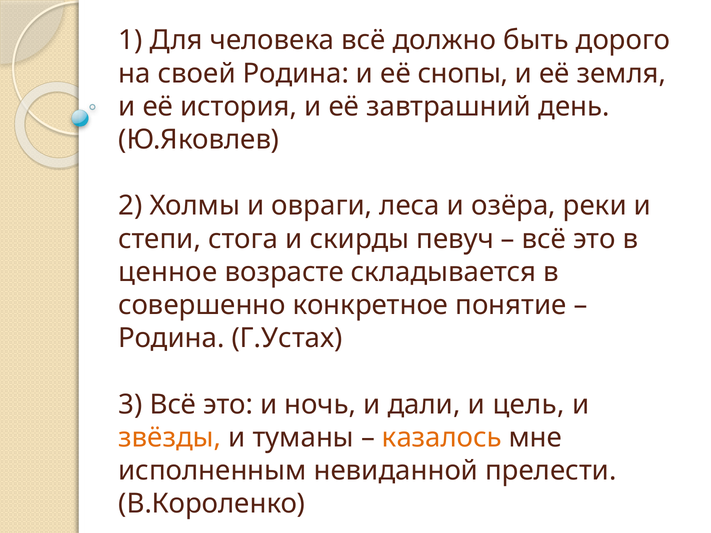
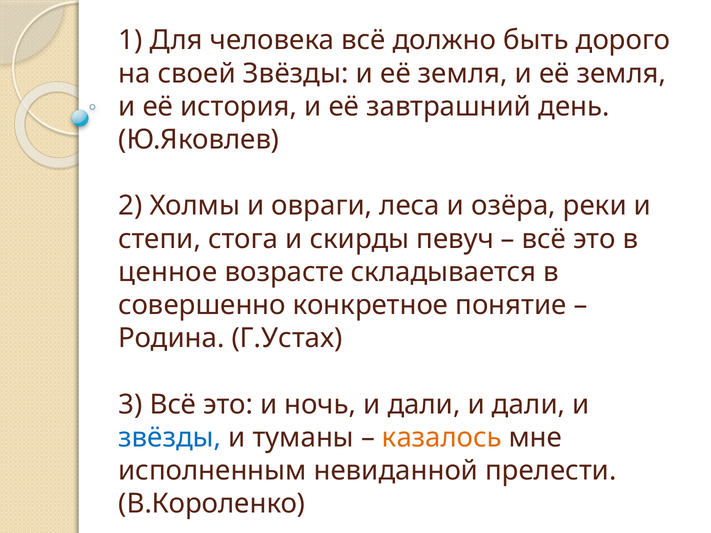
своей Родина: Родина -> Звёзды (296, 73)
снопы: снопы -> земля (463, 73)
дали и цель: цель -> дали (529, 405)
звёзды colour: orange -> blue (170, 438)
